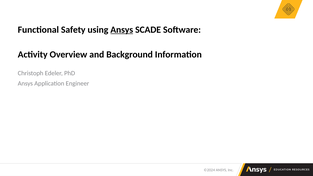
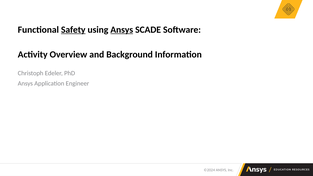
Safety underline: none -> present (73, 30)
